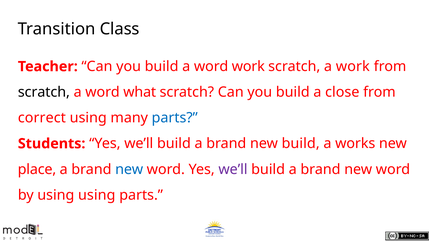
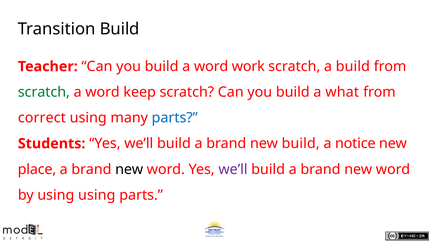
Transition Class: Class -> Build (120, 29)
a work: work -> build (353, 67)
scratch colour: black -> green (44, 92)
what: what -> keep (140, 92)
close: close -> what (342, 92)
works: works -> notice (355, 144)
new colour: blue -> black (129, 170)
